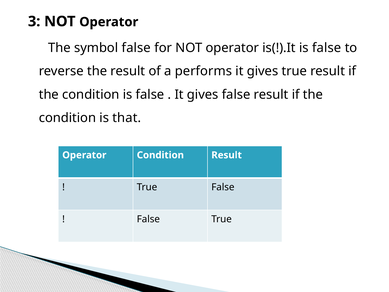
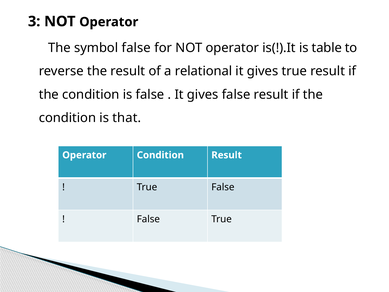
is(!).It is false: false -> table (327, 48)
performs: performs -> relational (203, 71)
